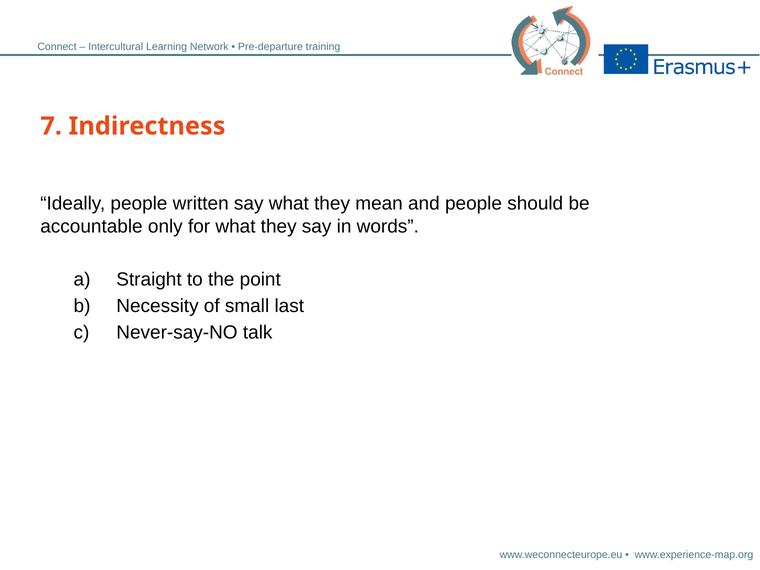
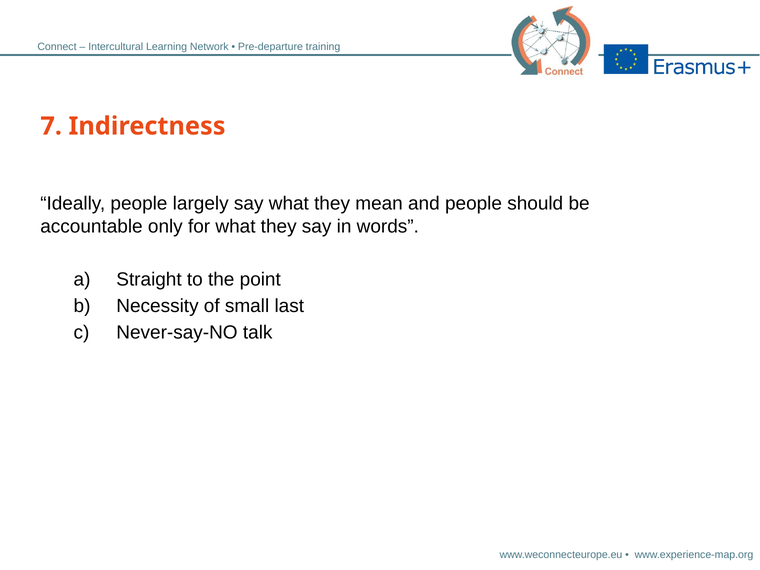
written: written -> largely (201, 203)
